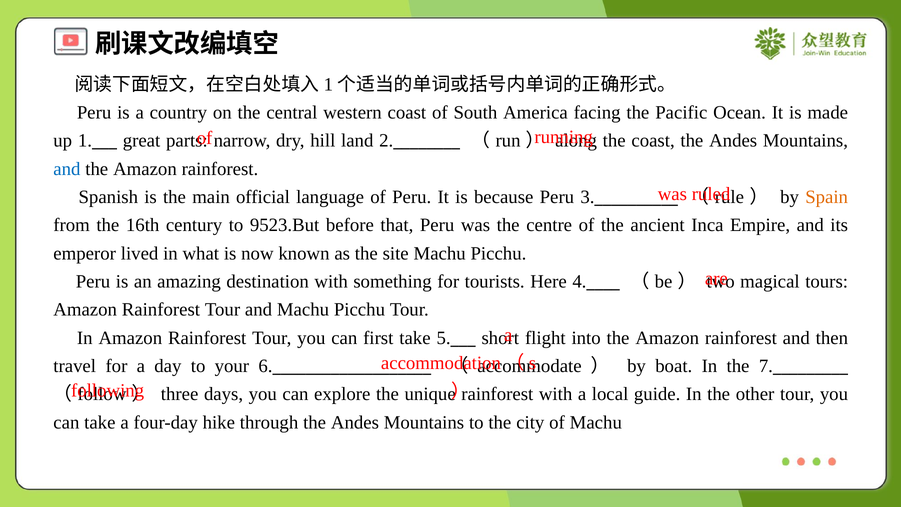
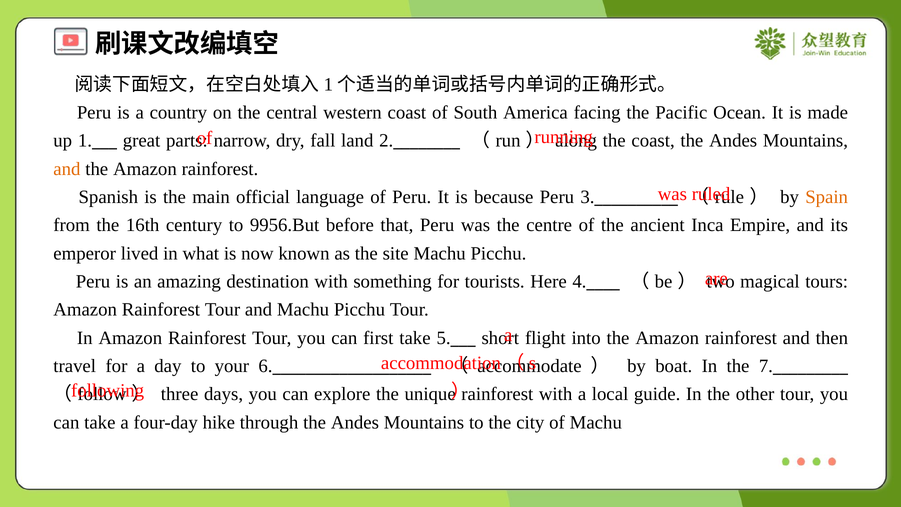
hill: hill -> fall (323, 141)
and colour: blue -> orange (67, 169)
9523.But: 9523.But -> 9956.But (285, 225)
